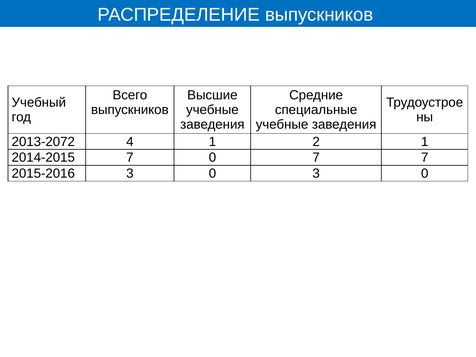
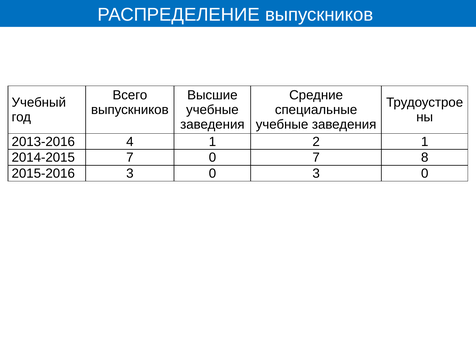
2013-2072: 2013-2072 -> 2013-2016 (43, 142)
7 7: 7 -> 8 (425, 158)
